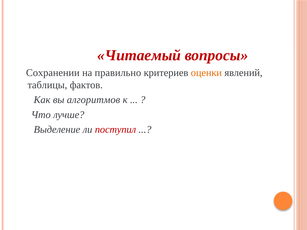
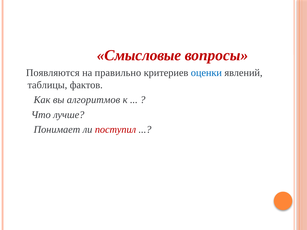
Читаемый: Читаемый -> Смысловые (139, 55)
Сохранении: Сохранении -> Появляются (53, 73)
оценки colour: orange -> blue (206, 73)
Выделение: Выделение -> Понимает (57, 130)
